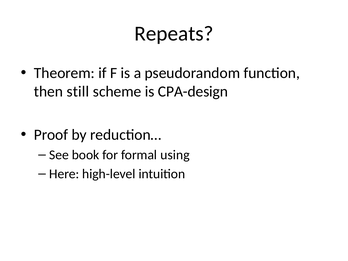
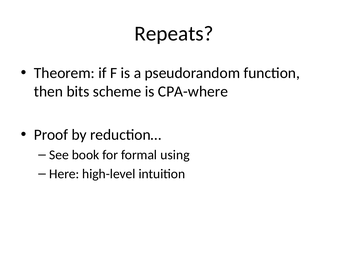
still: still -> bits (78, 92)
CPA-design: CPA-design -> CPA-where (193, 92)
